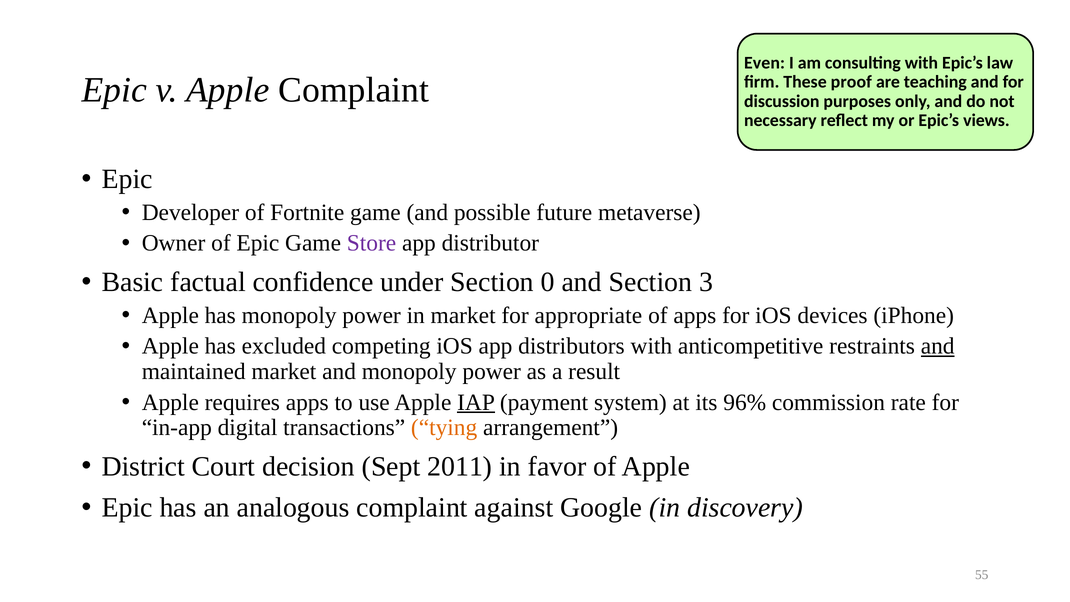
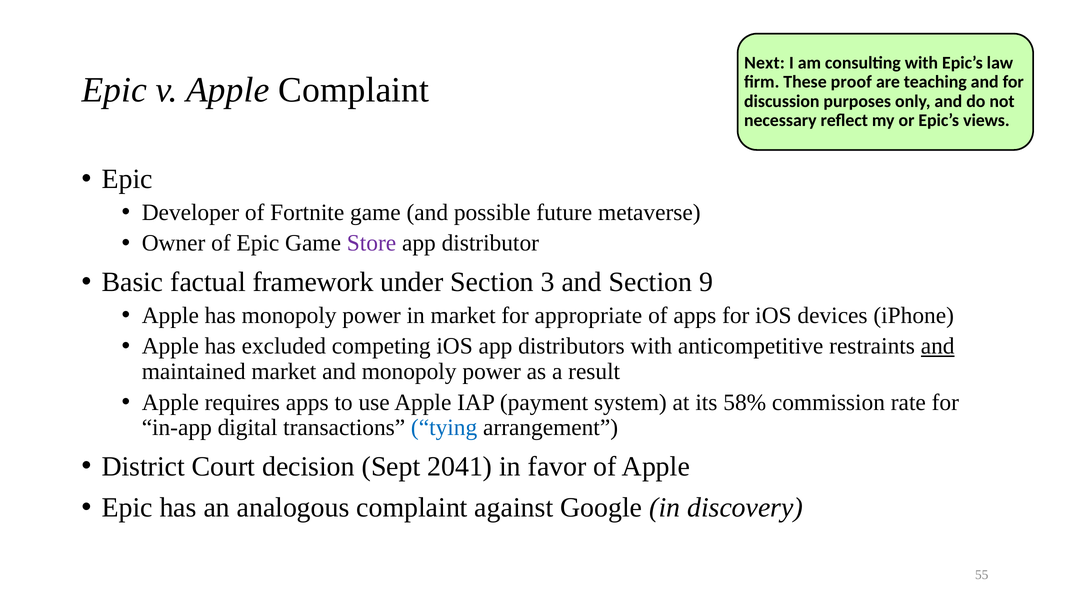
Even: Even -> Next (764, 63)
confidence: confidence -> framework (313, 282)
0: 0 -> 3 (548, 282)
3: 3 -> 9 (706, 282)
IAP underline: present -> none (476, 402)
96%: 96% -> 58% (745, 402)
tying colour: orange -> blue (444, 427)
2011: 2011 -> 2041 (460, 466)
